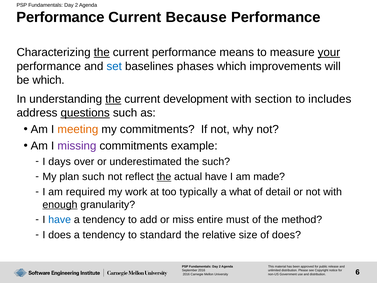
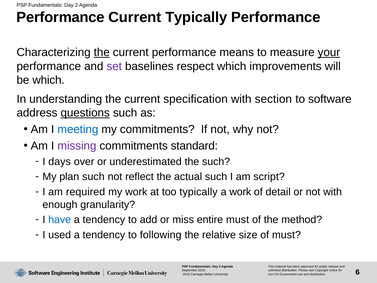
Current Because: Because -> Typically (196, 17)
set colour: blue -> purple (114, 66)
phases: phases -> respect (195, 66)
the underline: present -> none (113, 99)
development: development -> specification (196, 99)
includes: includes -> software (330, 99)
meeting colour: orange -> blue (78, 129)
example: example -> standard (194, 146)
the underline: present -> none (164, 177)
actual have: have -> such (216, 177)
made: made -> script (269, 177)
a what: what -> work (240, 192)
enough underline: present -> none (60, 204)
I does: does -> used (60, 235)
standard: standard -> following (161, 235)
of does: does -> must (286, 235)
